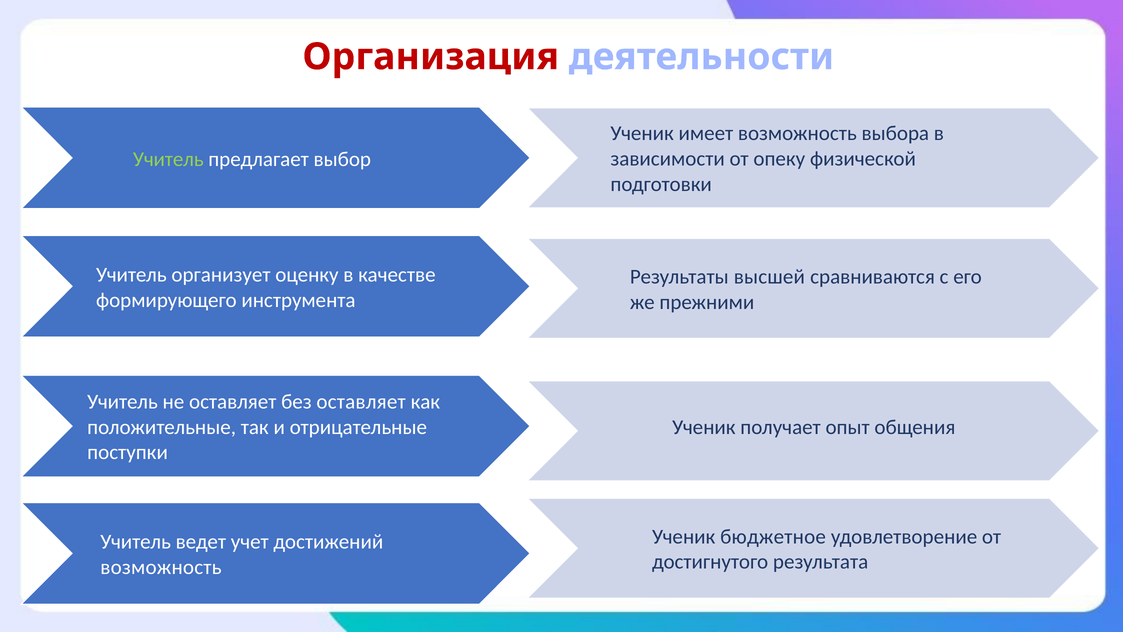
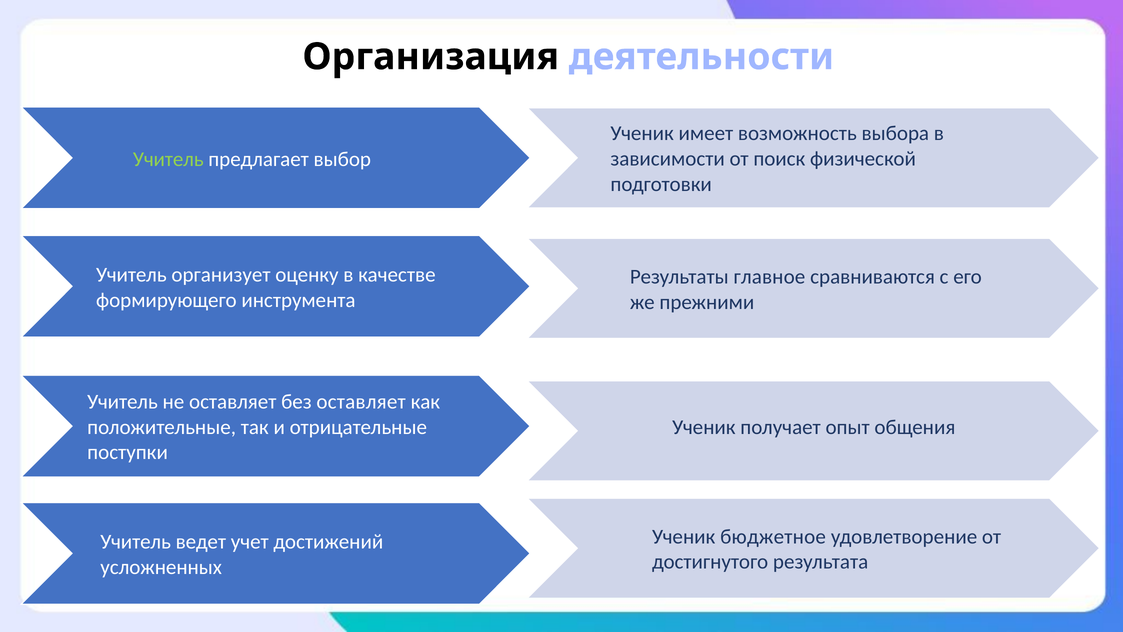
Организация colour: red -> black (431, 57)
опеку: опеку -> поиск (779, 159)
высшей: высшей -> главное (769, 277)
возможность: возможность -> усложненных (161, 567)
